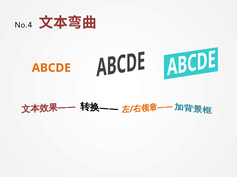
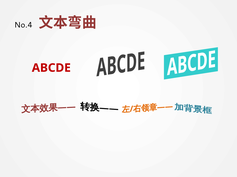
ABCDE colour: orange -> red (51, 68)
